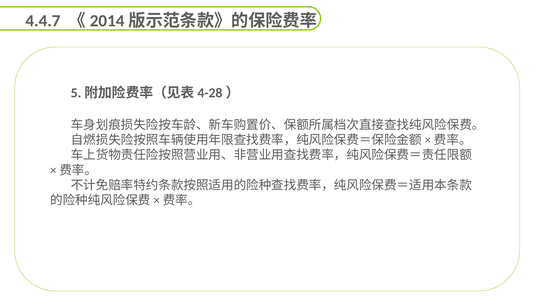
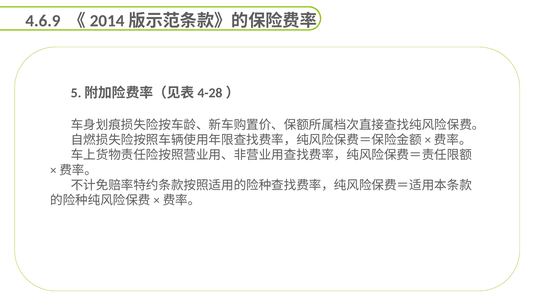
4.4.7: 4.4.7 -> 4.6.9 (43, 21)
